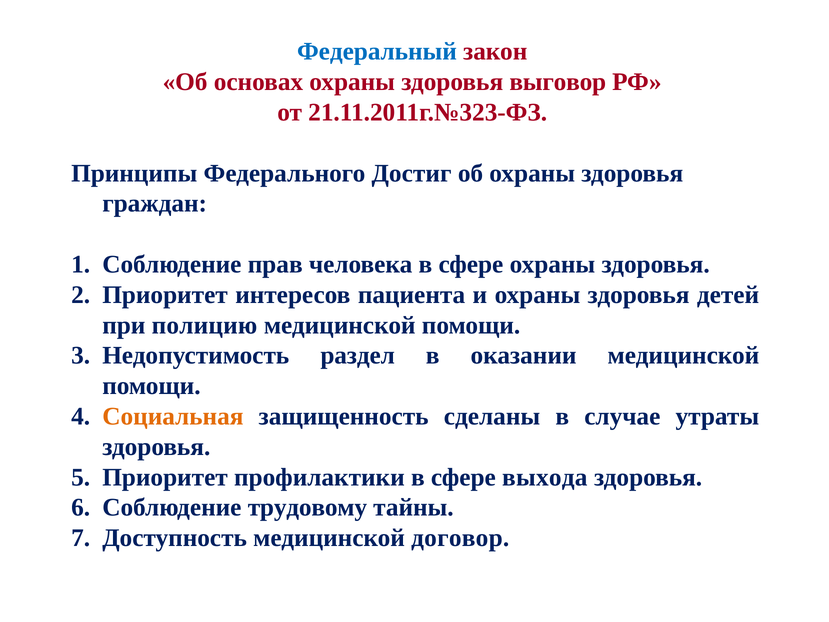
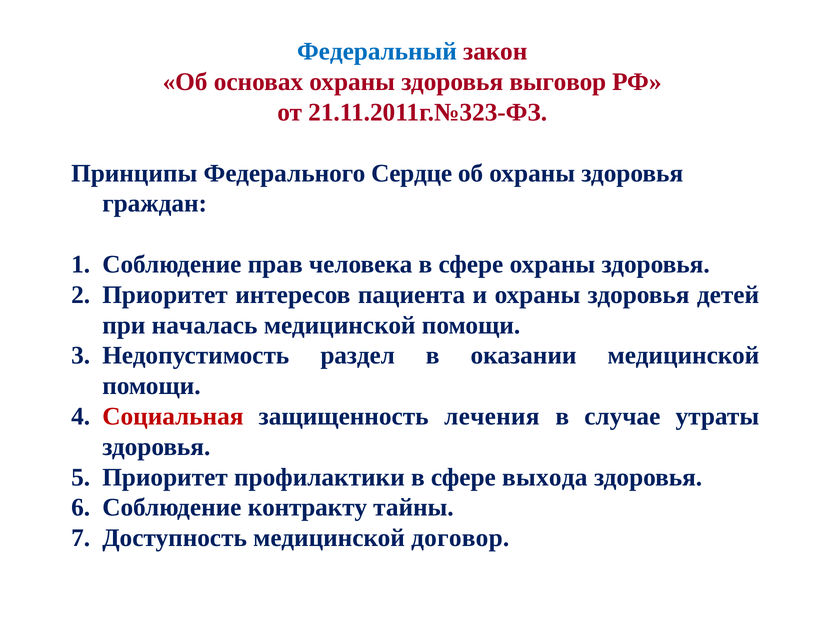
Достиг: Достиг -> Сердце (412, 173)
полицию: полицию -> началась (205, 325)
Социальная colour: orange -> red (173, 416)
сделаны: сделаны -> лечения (492, 416)
трудовому: трудовому -> контракту (307, 507)
